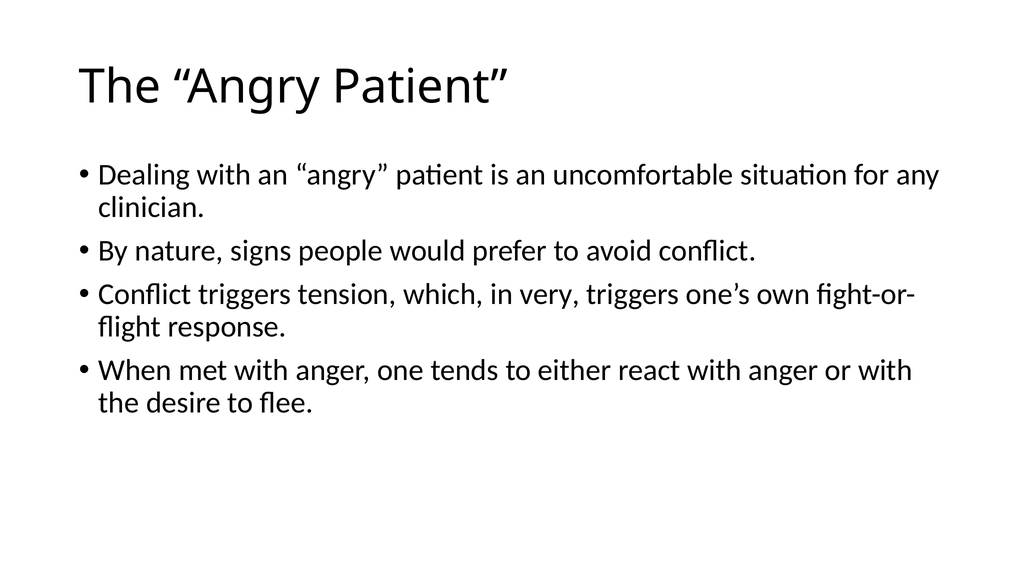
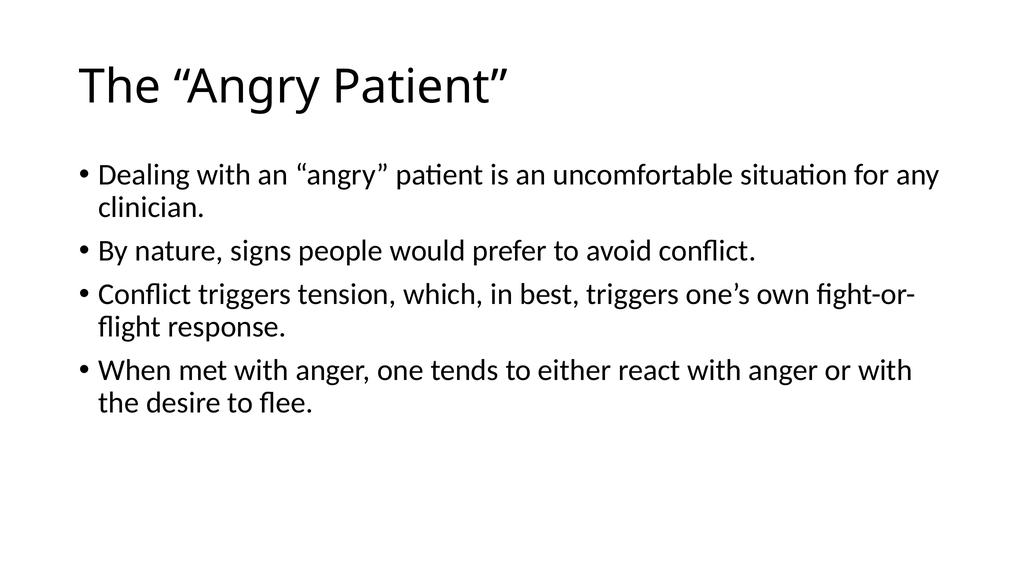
very: very -> best (550, 294)
